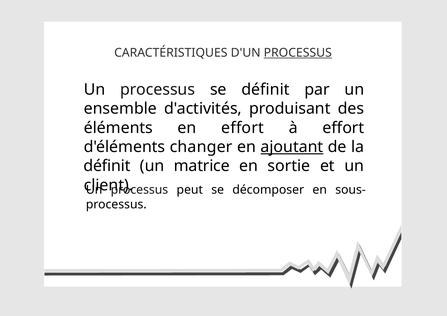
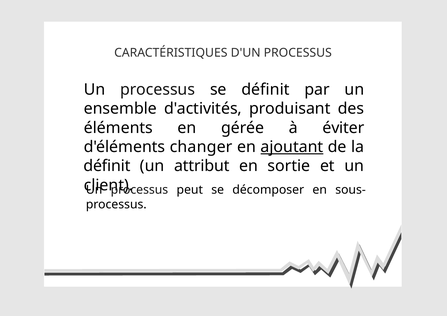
PROCESSUS underline: present -> none (298, 53)
en effort: effort -> gérée (243, 128)
à effort: effort -> éviter (343, 128)
matrice: matrice -> attribut (202, 166)
